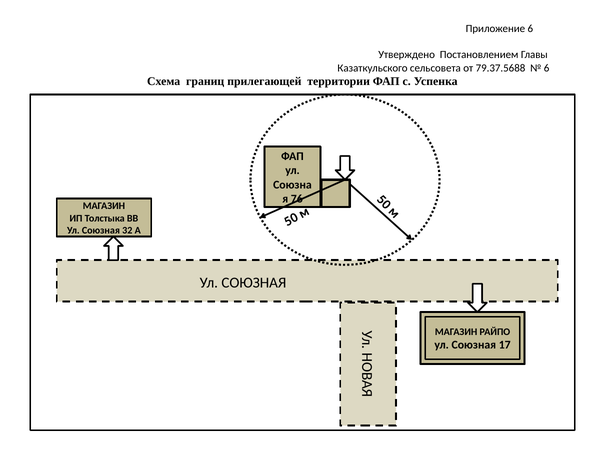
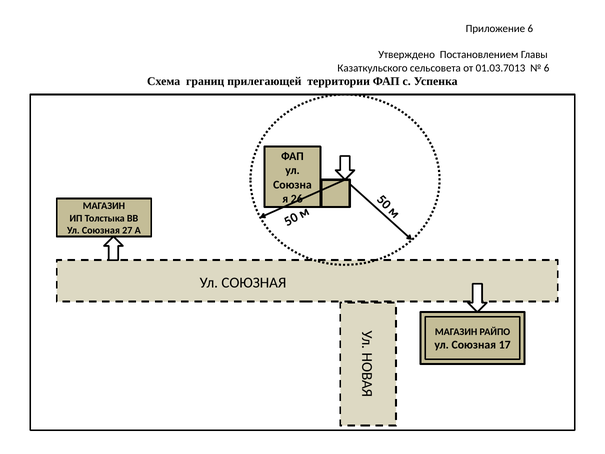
79.37.5688: 79.37.5688 -> 01.03.7013 (500, 68)
76: 76 -> 26 (297, 199)
32: 32 -> 27 (127, 230)
